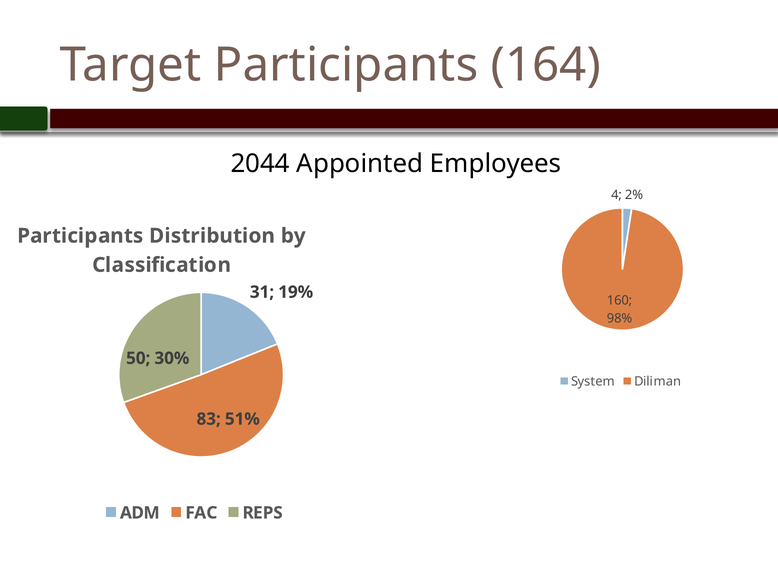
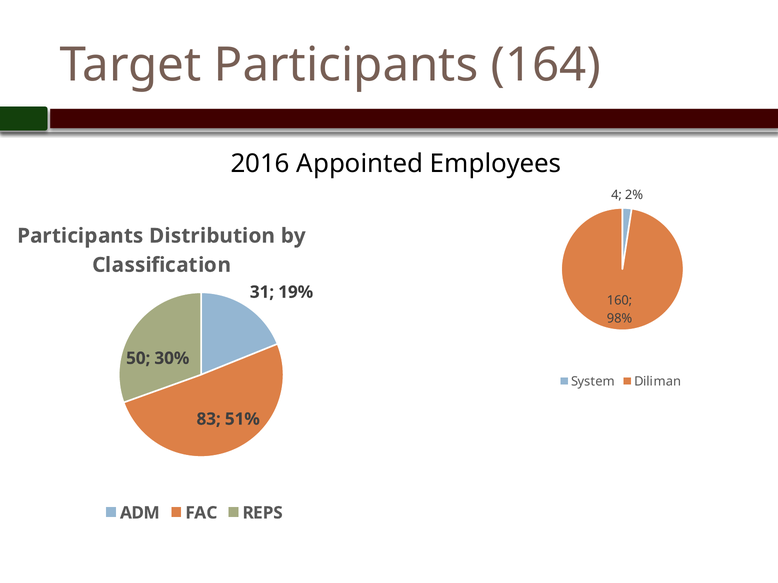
2044: 2044 -> 2016 (260, 164)
